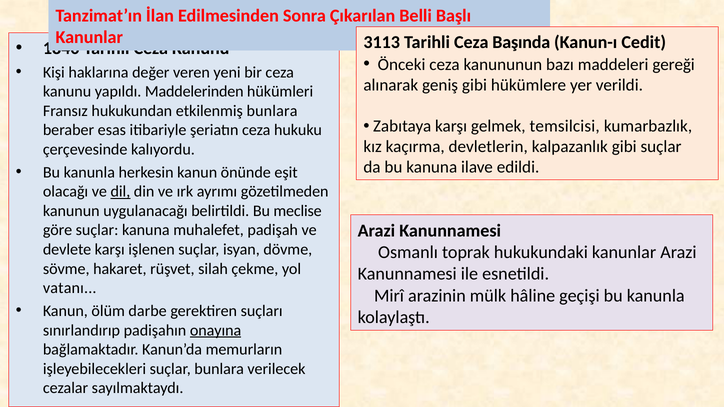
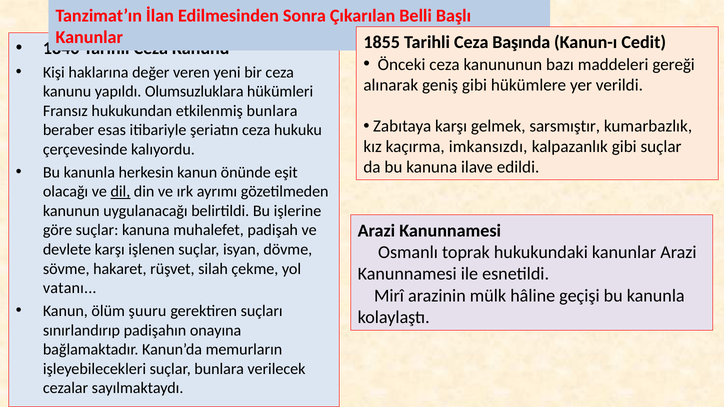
3113: 3113 -> 1855 (382, 43)
Maddelerinden: Maddelerinden -> Olumsuzluklara (194, 92)
temsilcisi: temsilcisi -> sarsmıştır (565, 126)
devletlerin: devletlerin -> imkansızdı (488, 147)
meclise: meclise -> işlerine (297, 211)
darbe: darbe -> şuuru (148, 311)
onayına underline: present -> none (216, 330)
